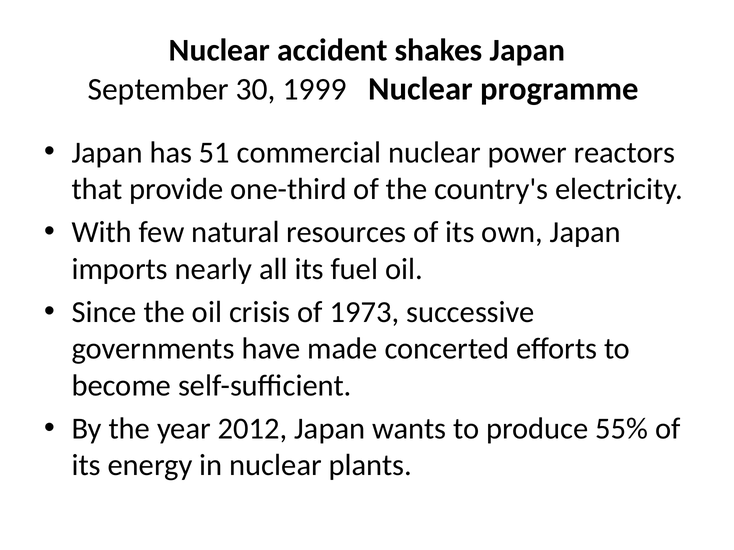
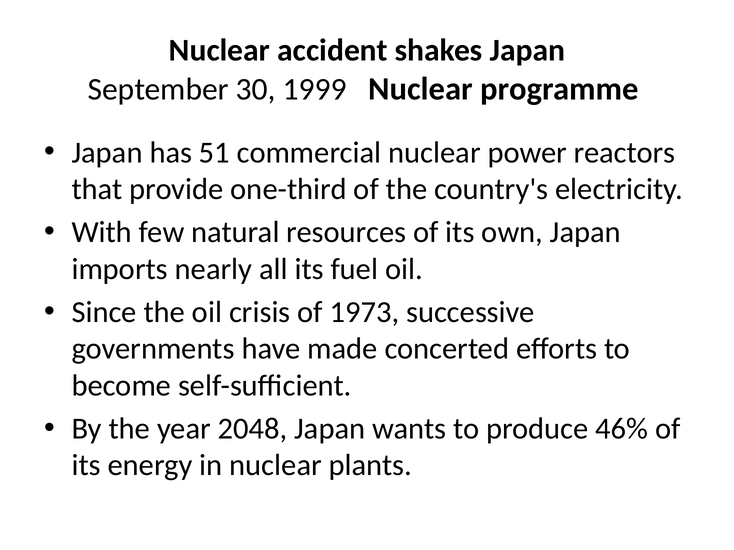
2012: 2012 -> 2048 (253, 429)
55%: 55% -> 46% (622, 429)
